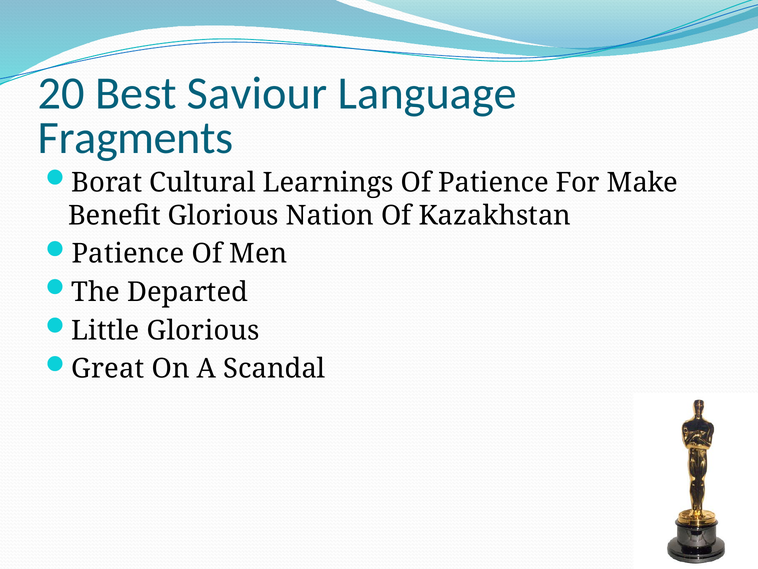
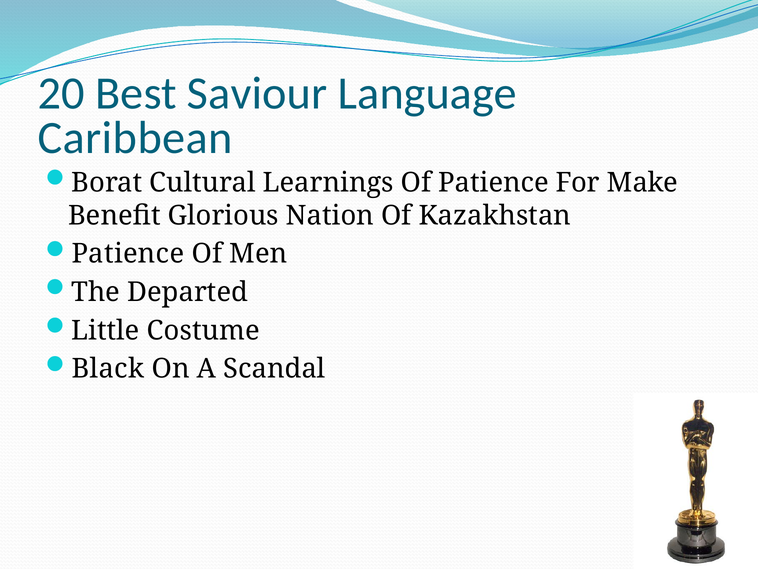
Fragments: Fragments -> Caribbean (135, 138)
Little Glorious: Glorious -> Costume (203, 330)
Great: Great -> Black (108, 368)
